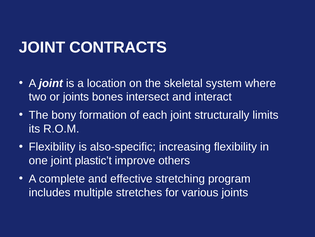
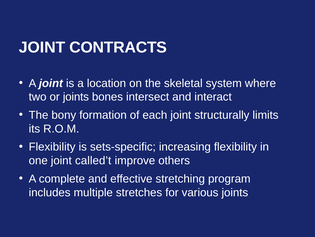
also-specific: also-specific -> sets-specific (123, 146)
plastic’t: plastic’t -> called’t (93, 160)
